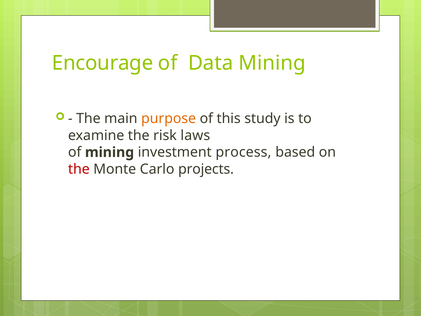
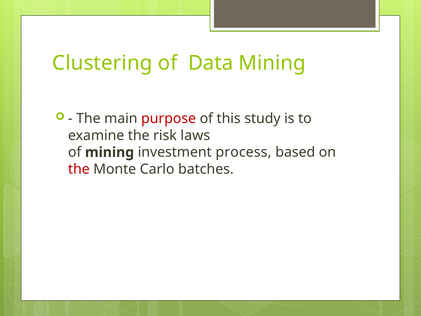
Encourage: Encourage -> Clustering (102, 63)
purpose colour: orange -> red (169, 119)
projects: projects -> batches (206, 169)
